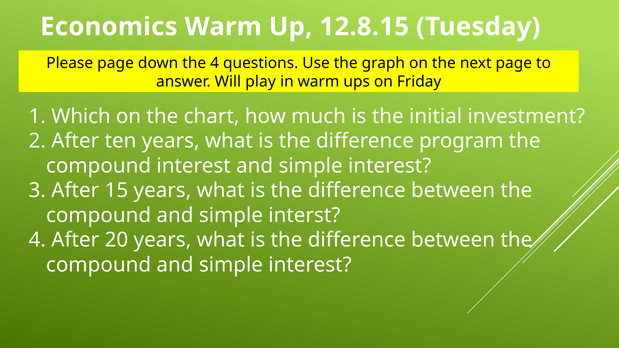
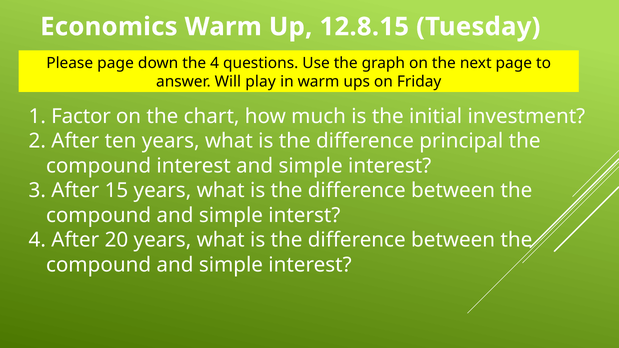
Which: Which -> Factor (81, 116)
program: program -> principal (461, 141)
